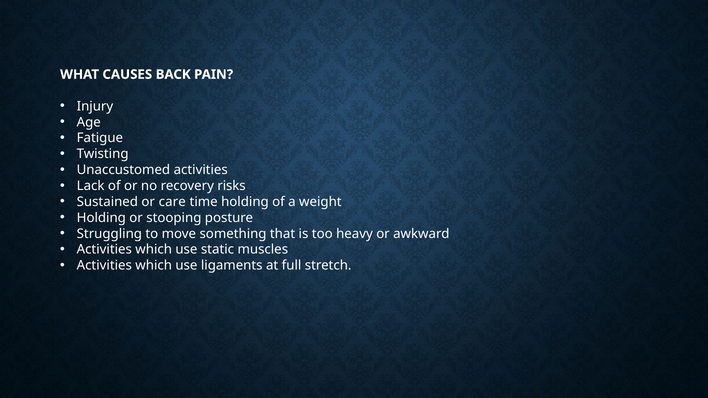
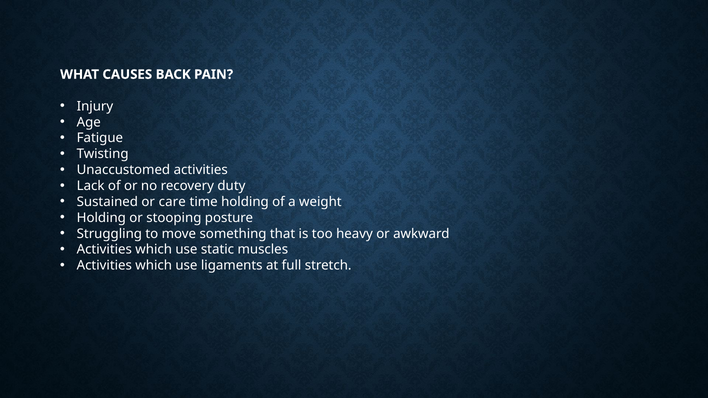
risks: risks -> duty (231, 186)
